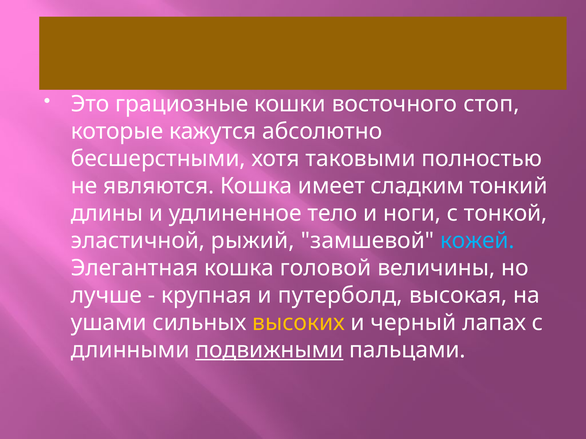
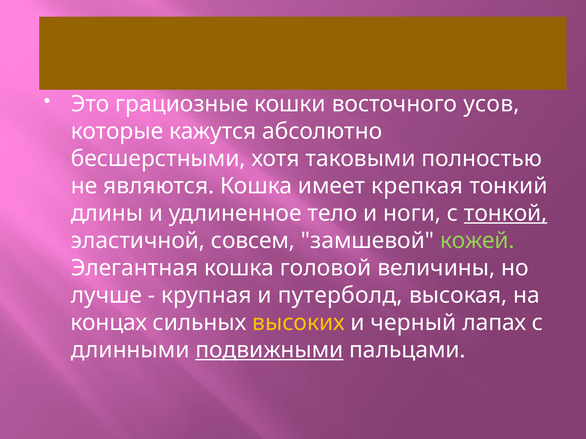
стоп: стоп -> усов (491, 104)
сладким: сладким -> крепкая (417, 186)
тонкой underline: none -> present (506, 214)
рыжий: рыжий -> совсем (253, 241)
кожей colour: light blue -> light green (477, 241)
ушами: ушами -> концах (109, 323)
